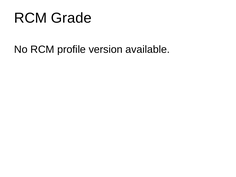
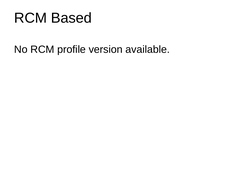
Grade: Grade -> Based (71, 18)
